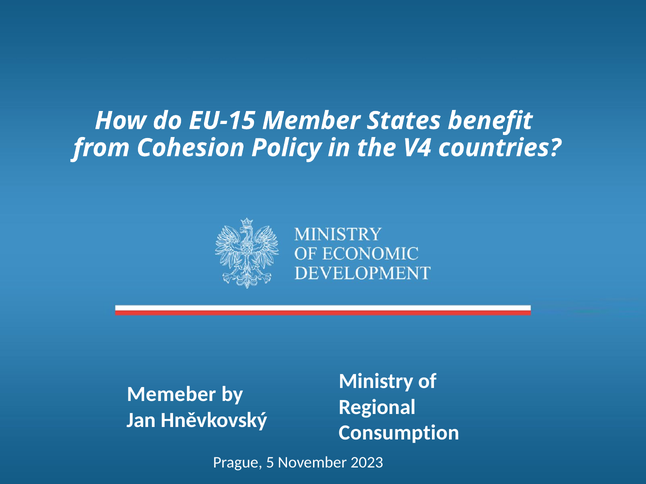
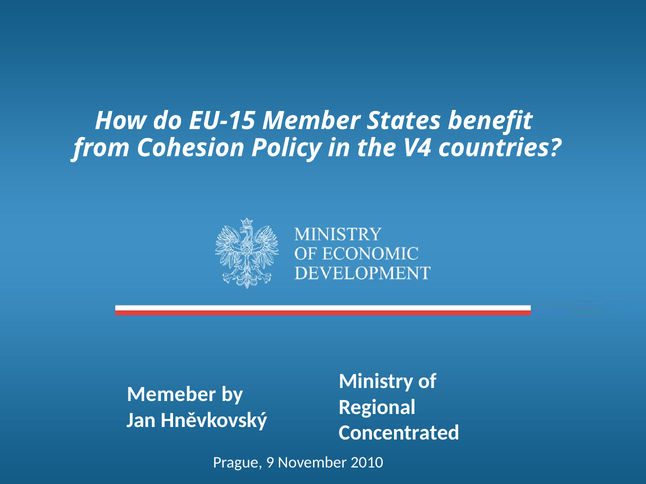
Consumption: Consumption -> Concentrated (399, 433)
5: 5 -> 9 (270, 463)
2023: 2023 -> 2010 (367, 463)
